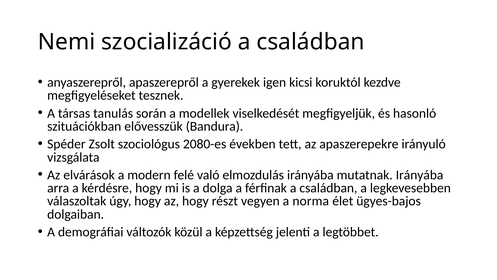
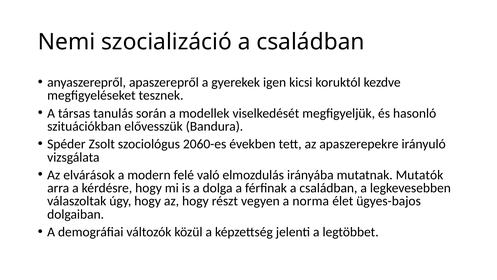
2080-es: 2080-es -> 2060-es (205, 144)
mutatnak Irányába: Irányába -> Mutatók (420, 175)
